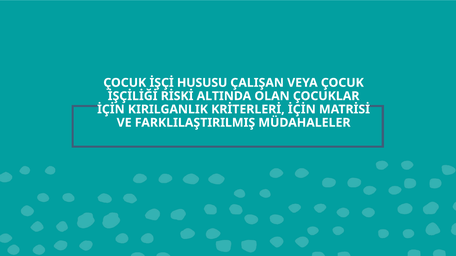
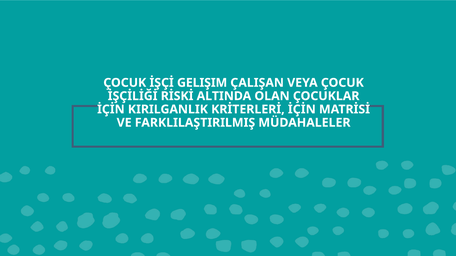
HUSUSU: HUSUSU -> GELIŞIM (202, 83)
